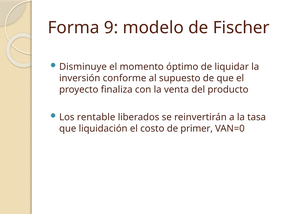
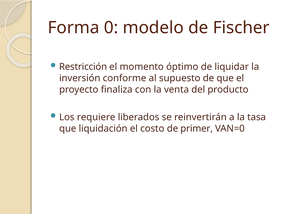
9: 9 -> 0 (111, 28)
Disminuye: Disminuye -> Restricción (83, 67)
rentable: rentable -> requiere (96, 117)
